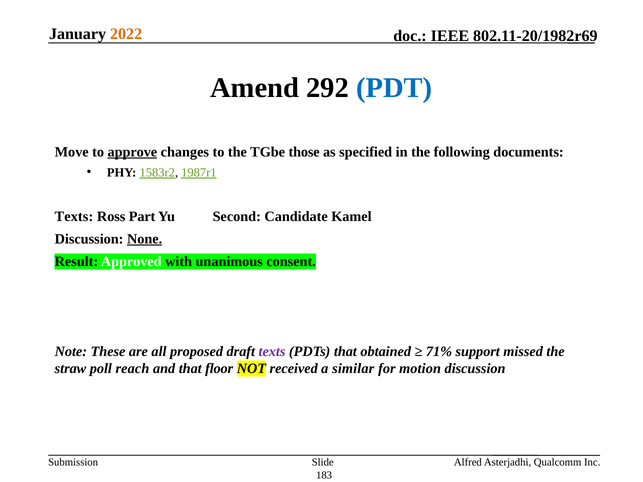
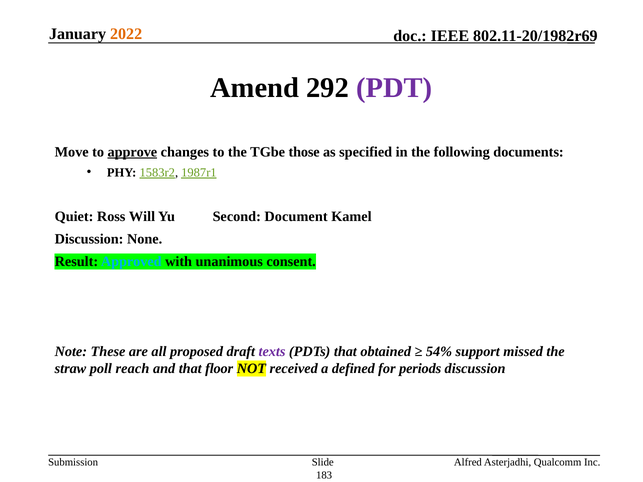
PDT colour: blue -> purple (394, 88)
Texts: Texts -> Quiet (74, 217)
Part: Part -> Will (142, 217)
Candidate: Candidate -> Document (296, 217)
None underline: present -> none (145, 239)
Approved colour: white -> light blue (131, 262)
71%: 71% -> 54% (439, 352)
similar: similar -> defined (353, 369)
motion: motion -> periods (420, 369)
